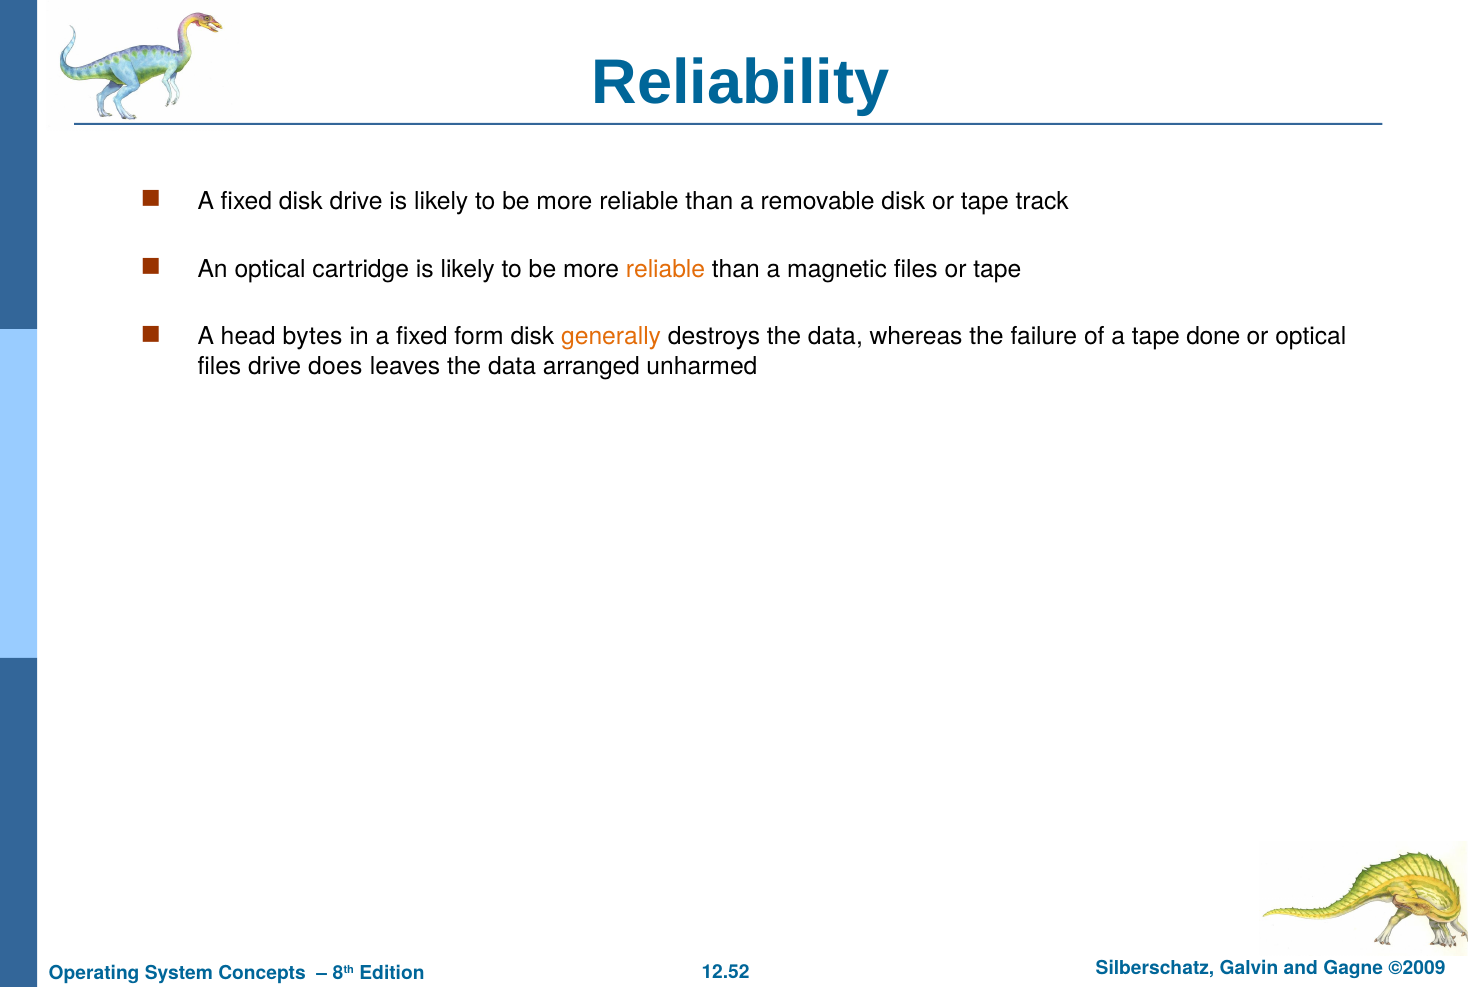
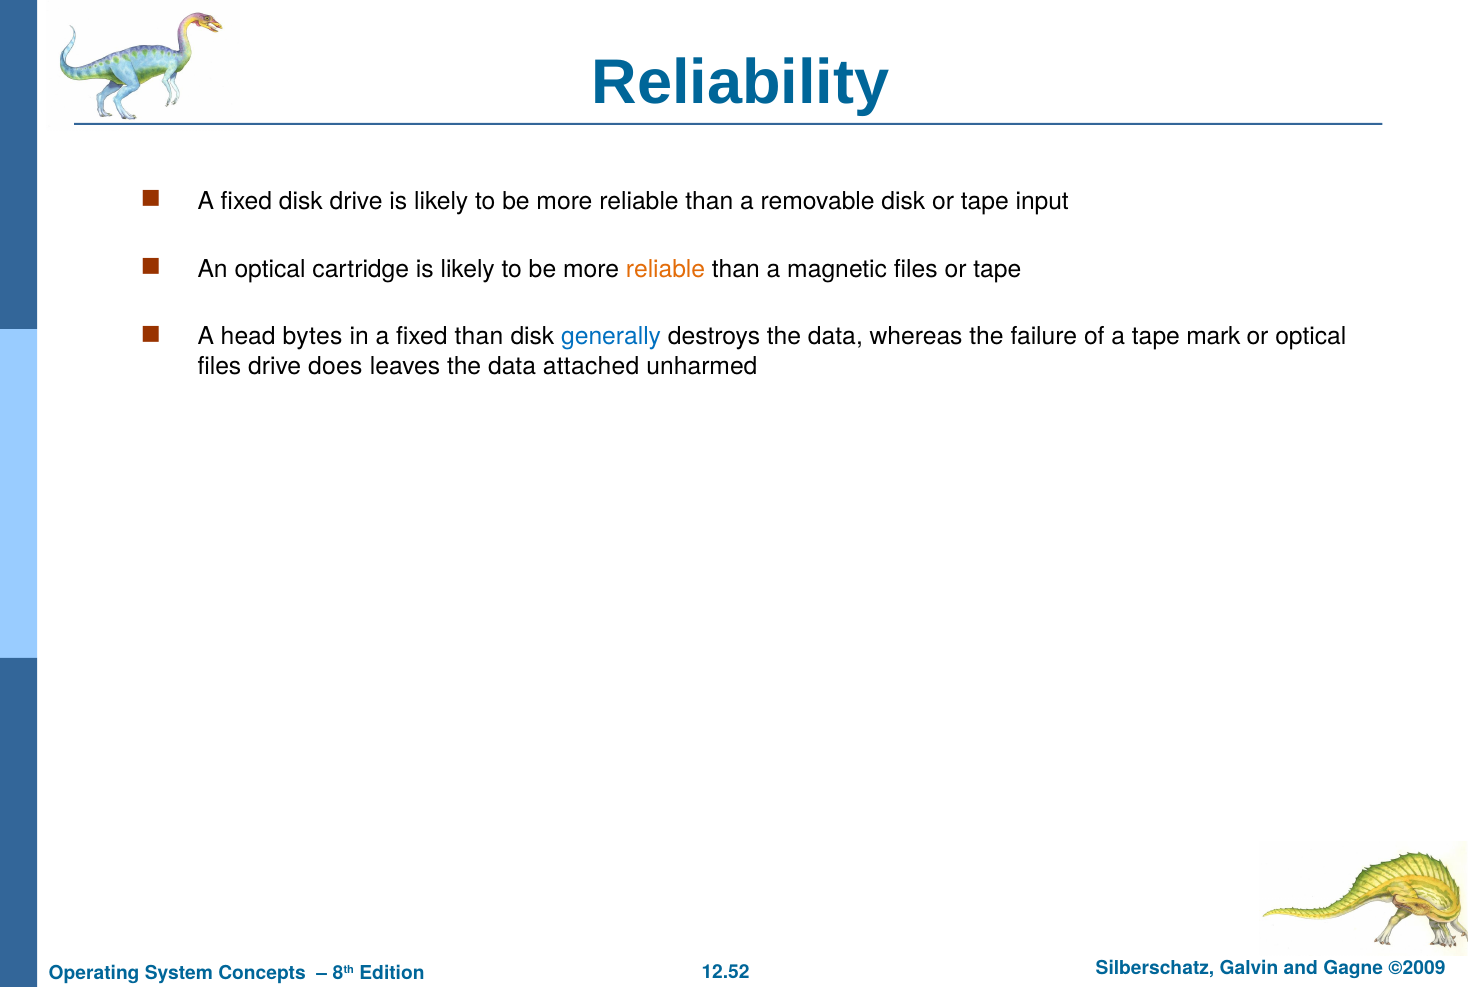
track: track -> input (1042, 201)
fixed form: form -> than (479, 337)
generally colour: orange -> blue (611, 337)
done: done -> mark (1213, 337)
arranged: arranged -> attached (591, 366)
